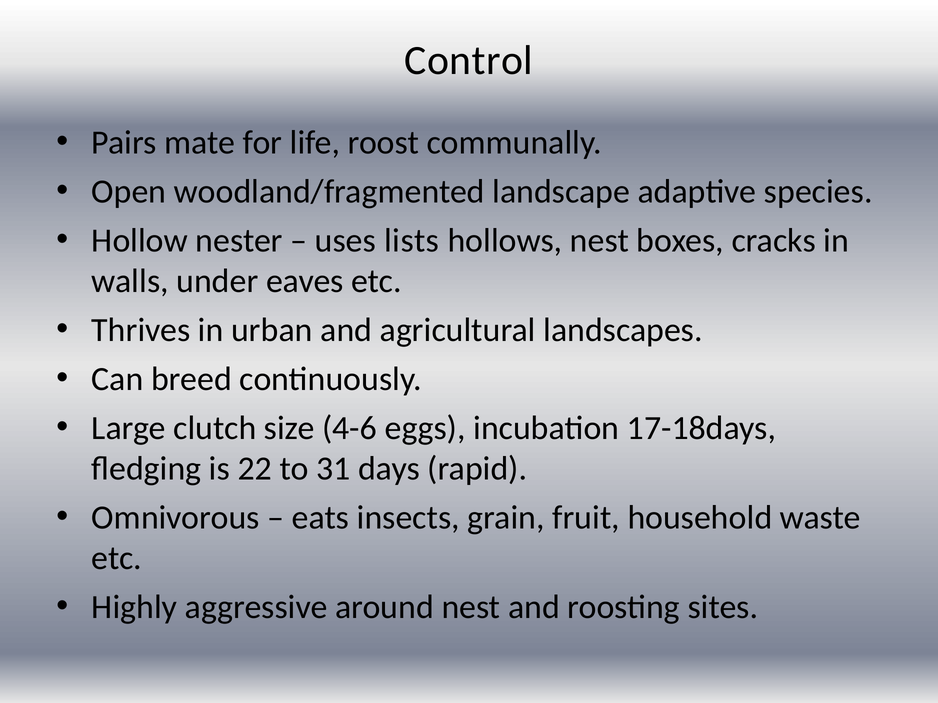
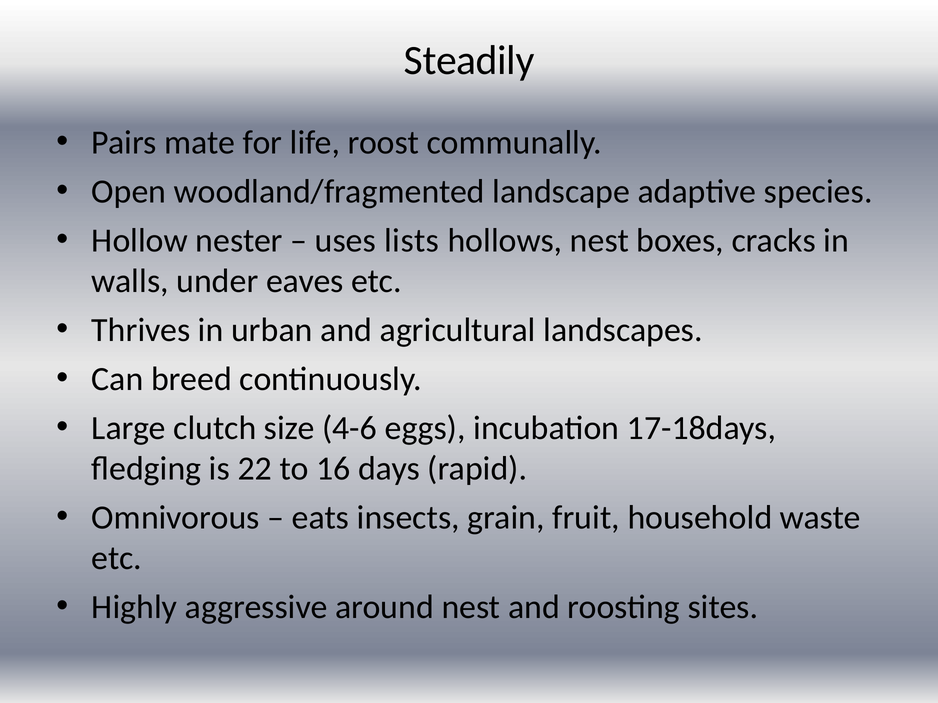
Control: Control -> Steadily (469, 61)
31: 31 -> 16 (333, 469)
